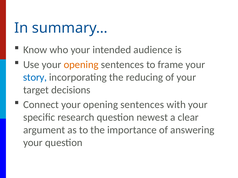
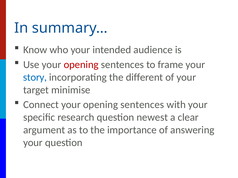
opening colour: orange -> red (81, 65)
reducing: reducing -> different (144, 77)
decisions: decisions -> minimise (71, 90)
